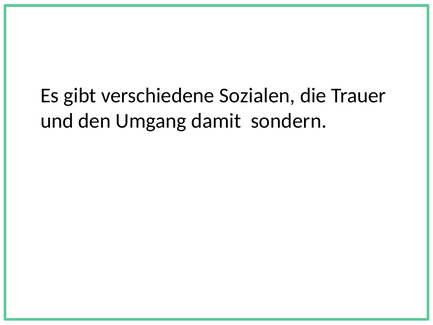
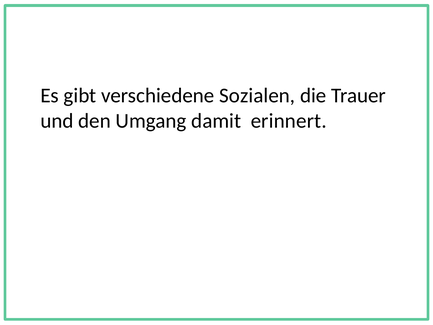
sondern: sondern -> erinnert (289, 121)
